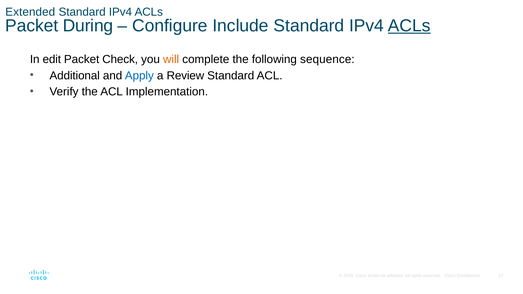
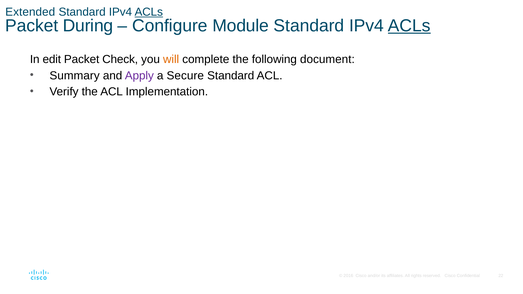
ACLs underline: none -> present (149, 12)
Include: Include -> Module (241, 26)
sequence: sequence -> document (327, 59)
Additional: Additional -> Summary (75, 76)
Apply colour: blue -> purple (139, 76)
Review: Review -> Secure (185, 76)
